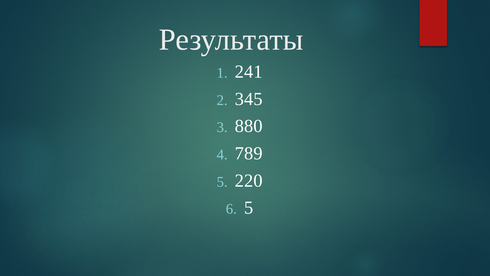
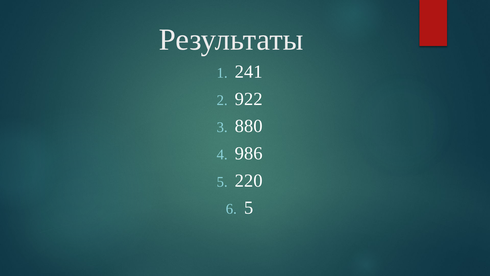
345: 345 -> 922 (249, 99)
789: 789 -> 986 (249, 153)
